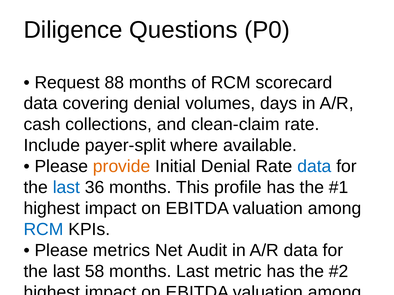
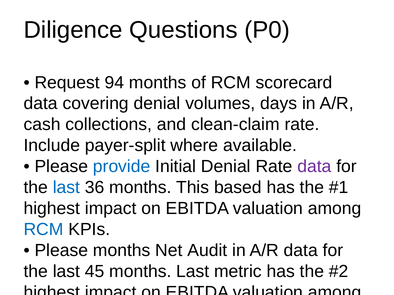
88: 88 -> 94 (114, 83)
provide colour: orange -> blue (122, 167)
data colour: blue -> purple (314, 167)
profile: profile -> based (238, 188)
Please metrics: metrics -> months (122, 251)
58: 58 -> 45 (95, 272)
